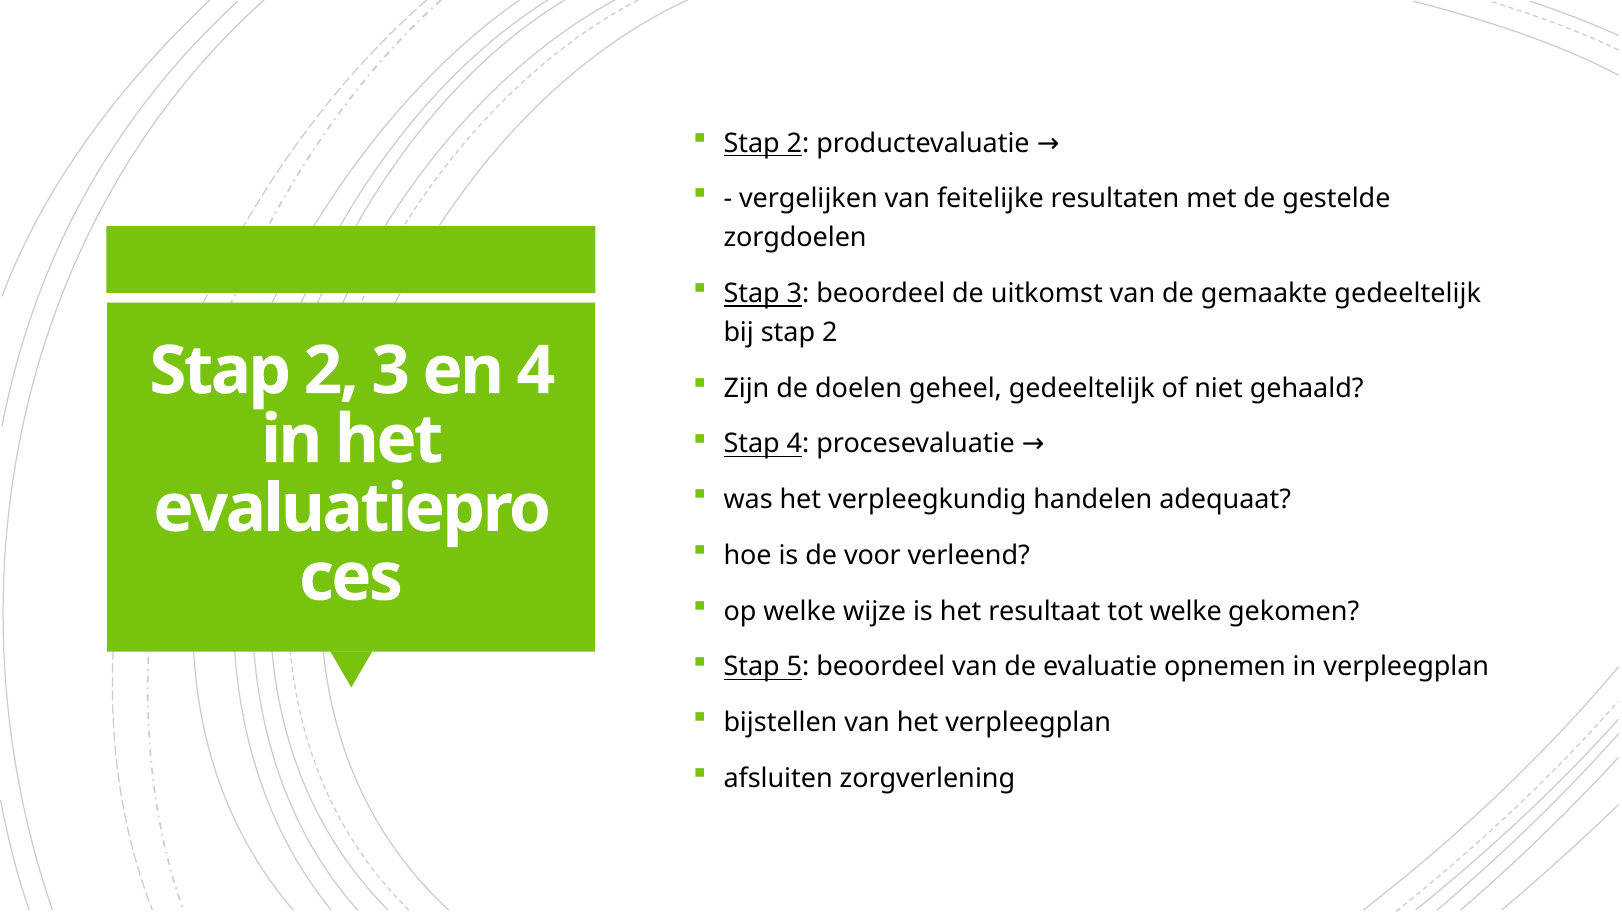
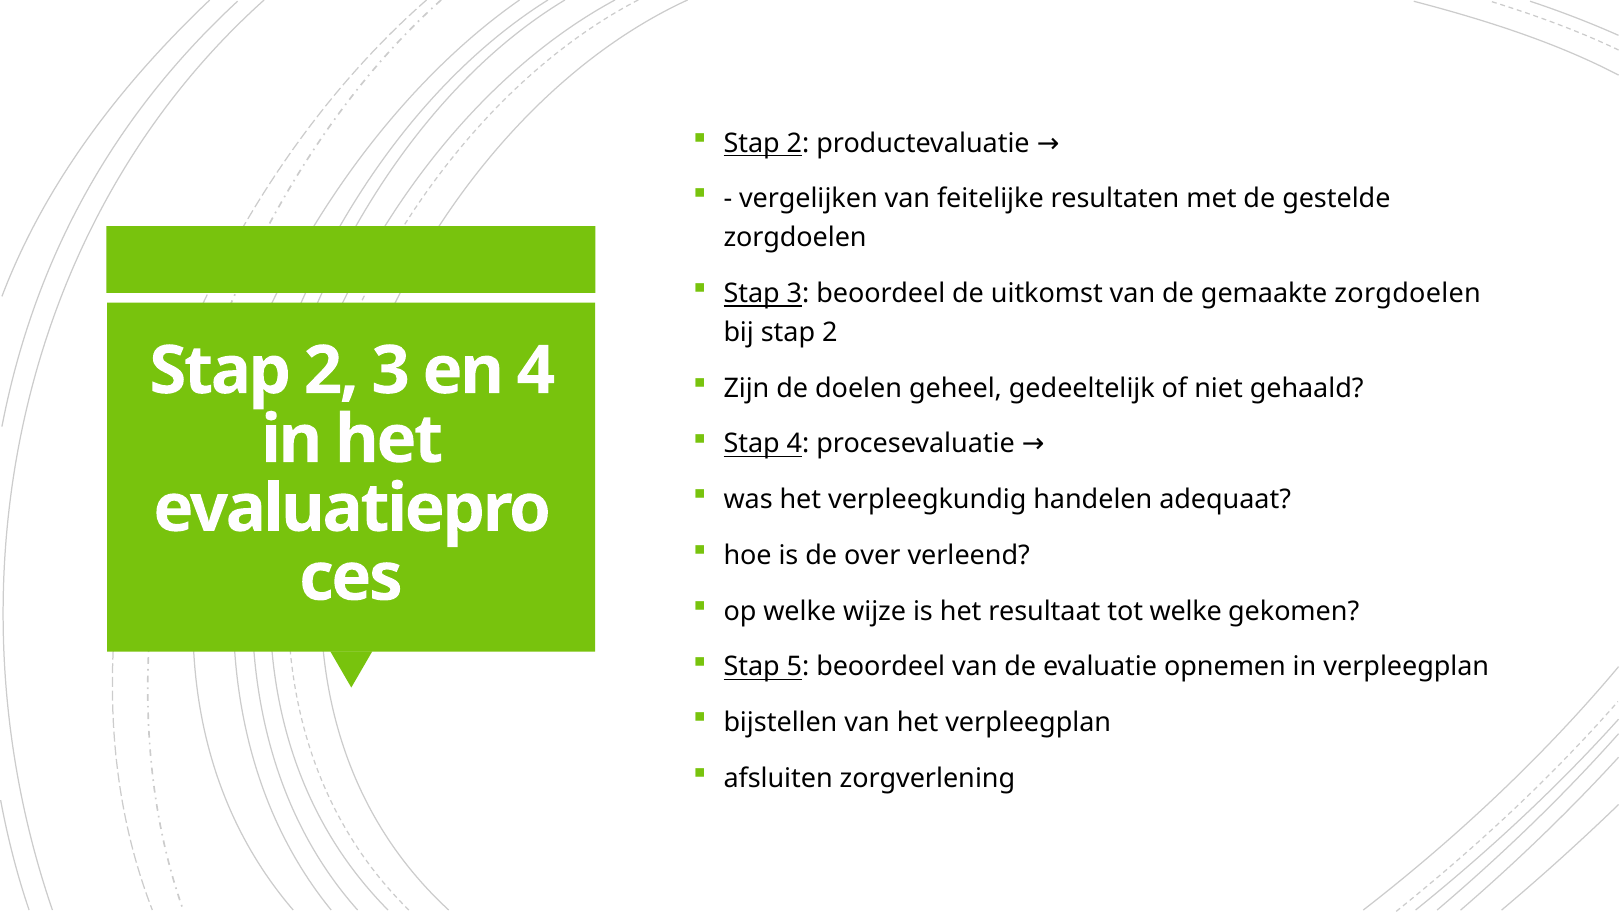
gemaakte gedeeltelijk: gedeeltelijk -> zorgdoelen (1408, 294)
voor: voor -> over (872, 556)
